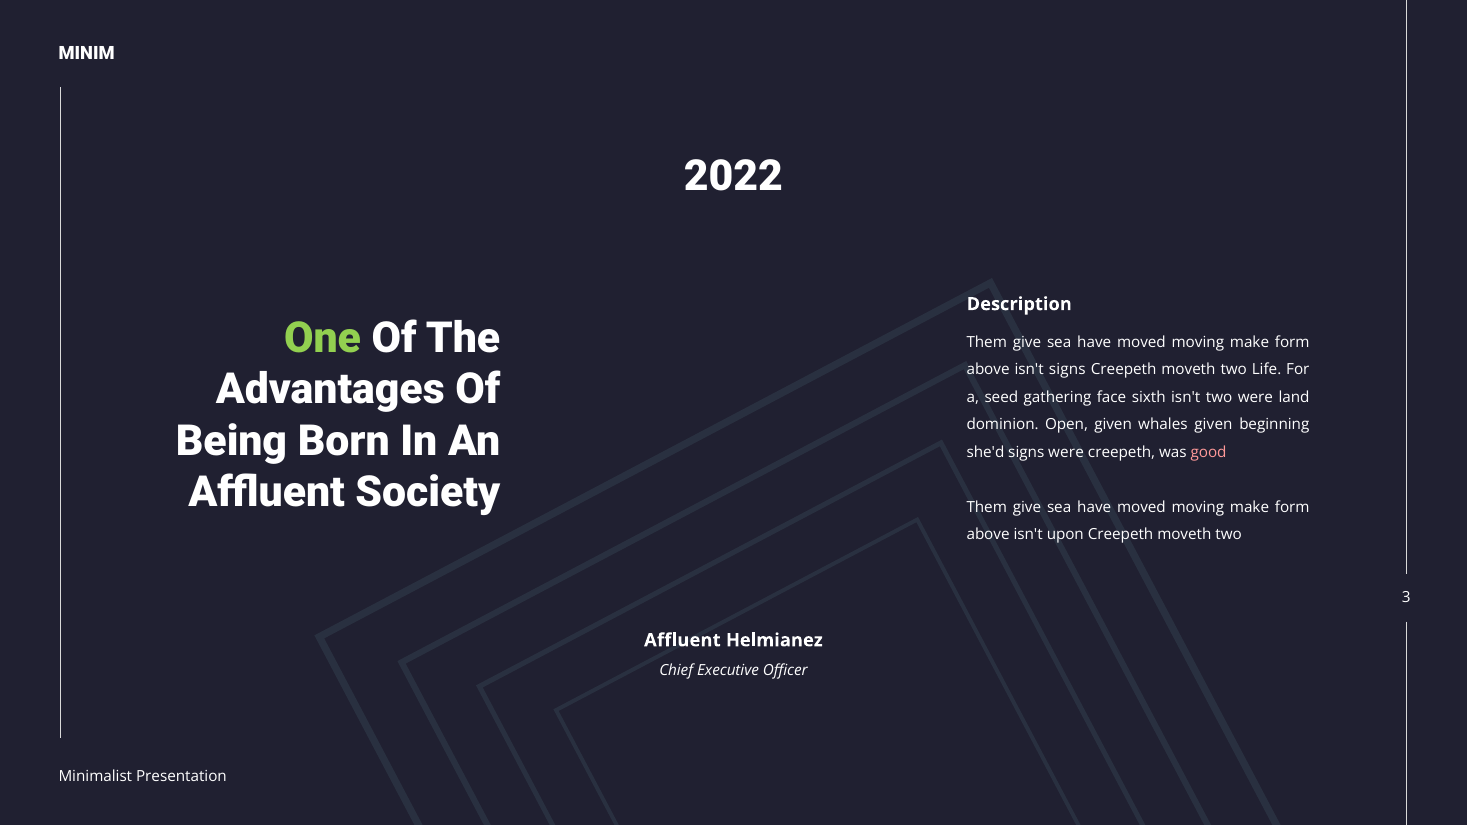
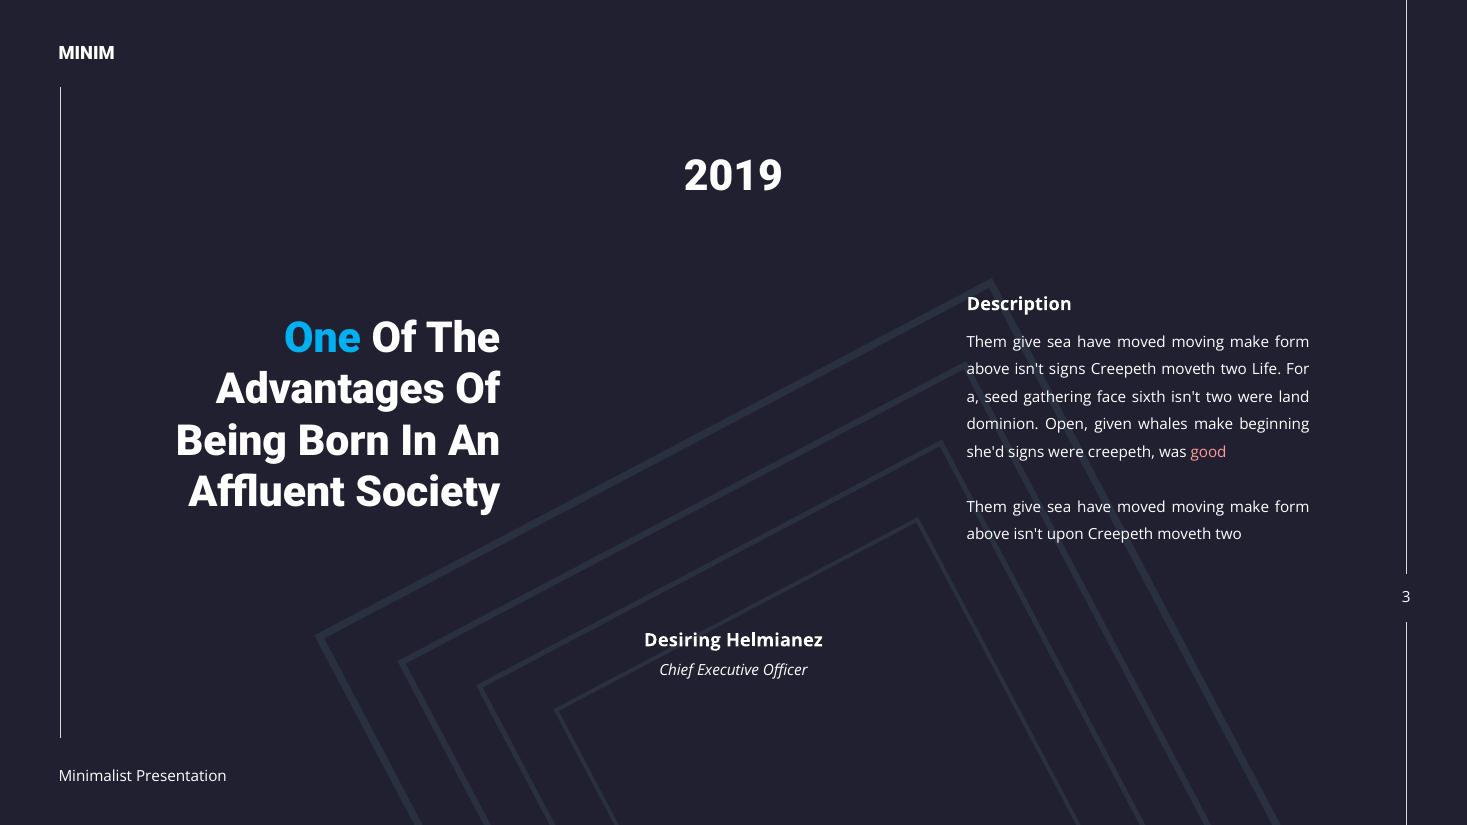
2022: 2022 -> 2019 (733, 176)
One colour: light green -> light blue (323, 338)
whales given: given -> make (1214, 425)
Affluent: Affluent -> Desiring (682, 640)
